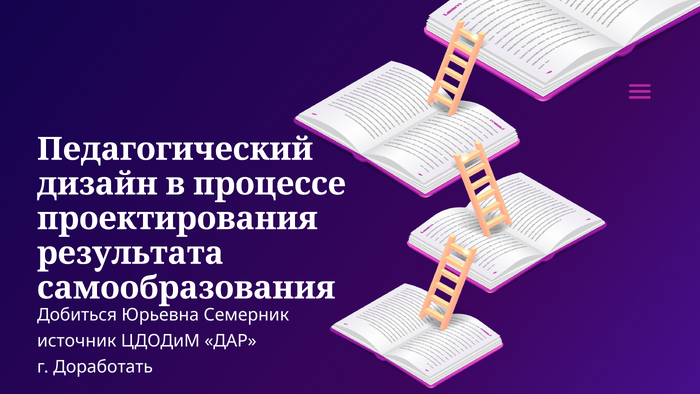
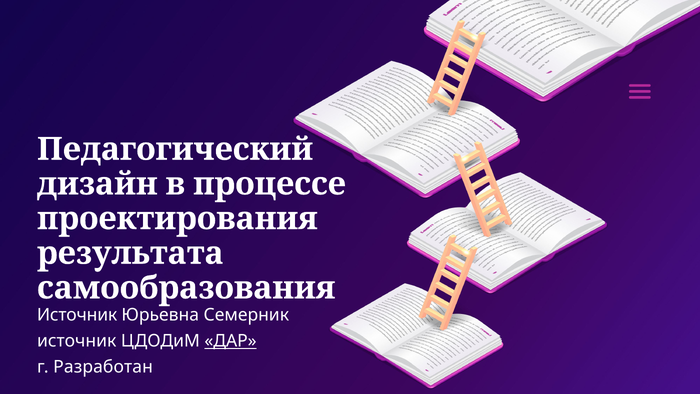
Добиться: Добиться -> Источник (77, 315)
ДАР underline: none -> present (231, 341)
Доработать: Доработать -> Разработан (103, 367)
